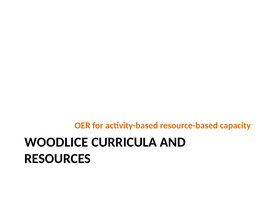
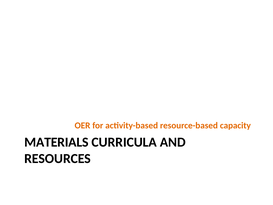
WOODLICE: WOODLICE -> MATERIALS (56, 142)
